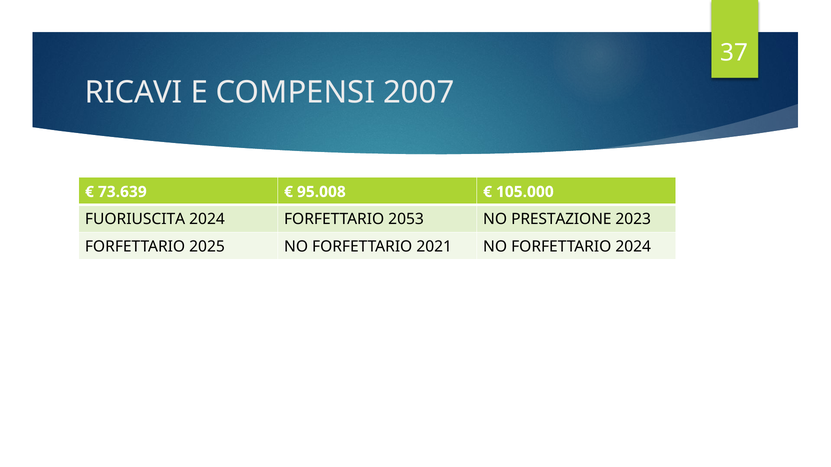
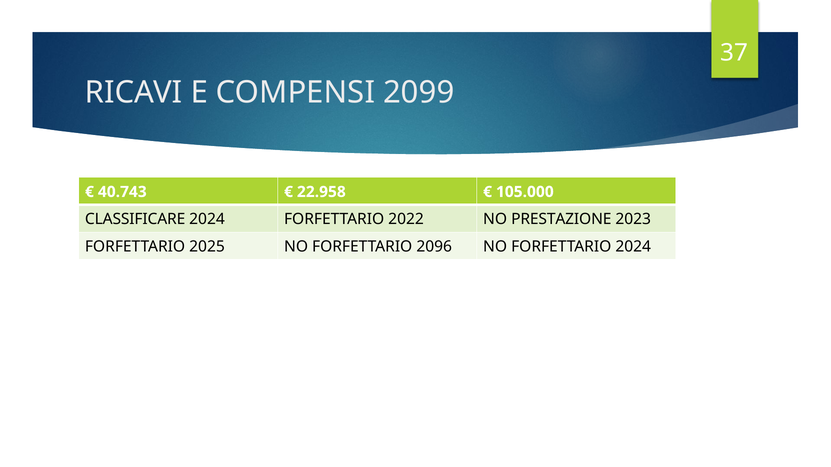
2007: 2007 -> 2099 (419, 93)
73.639: 73.639 -> 40.743 (122, 192)
95.008: 95.008 -> 22.958 (321, 192)
FUORIUSCITA: FUORIUSCITA -> CLASSIFICARE (135, 219)
2053: 2053 -> 2022 (406, 219)
2021: 2021 -> 2096 (434, 247)
